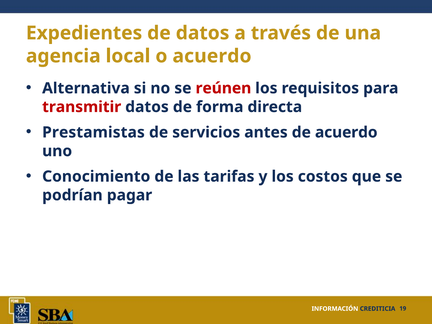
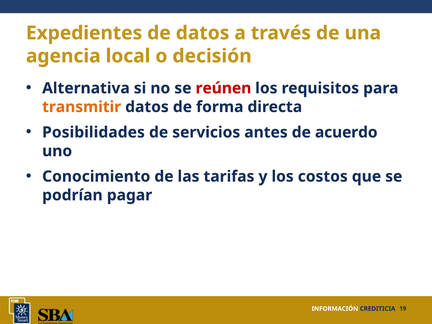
o acuerdo: acuerdo -> decisión (212, 56)
transmitir colour: red -> orange (82, 107)
Prestamistas: Prestamistas -> Posibilidades (93, 132)
